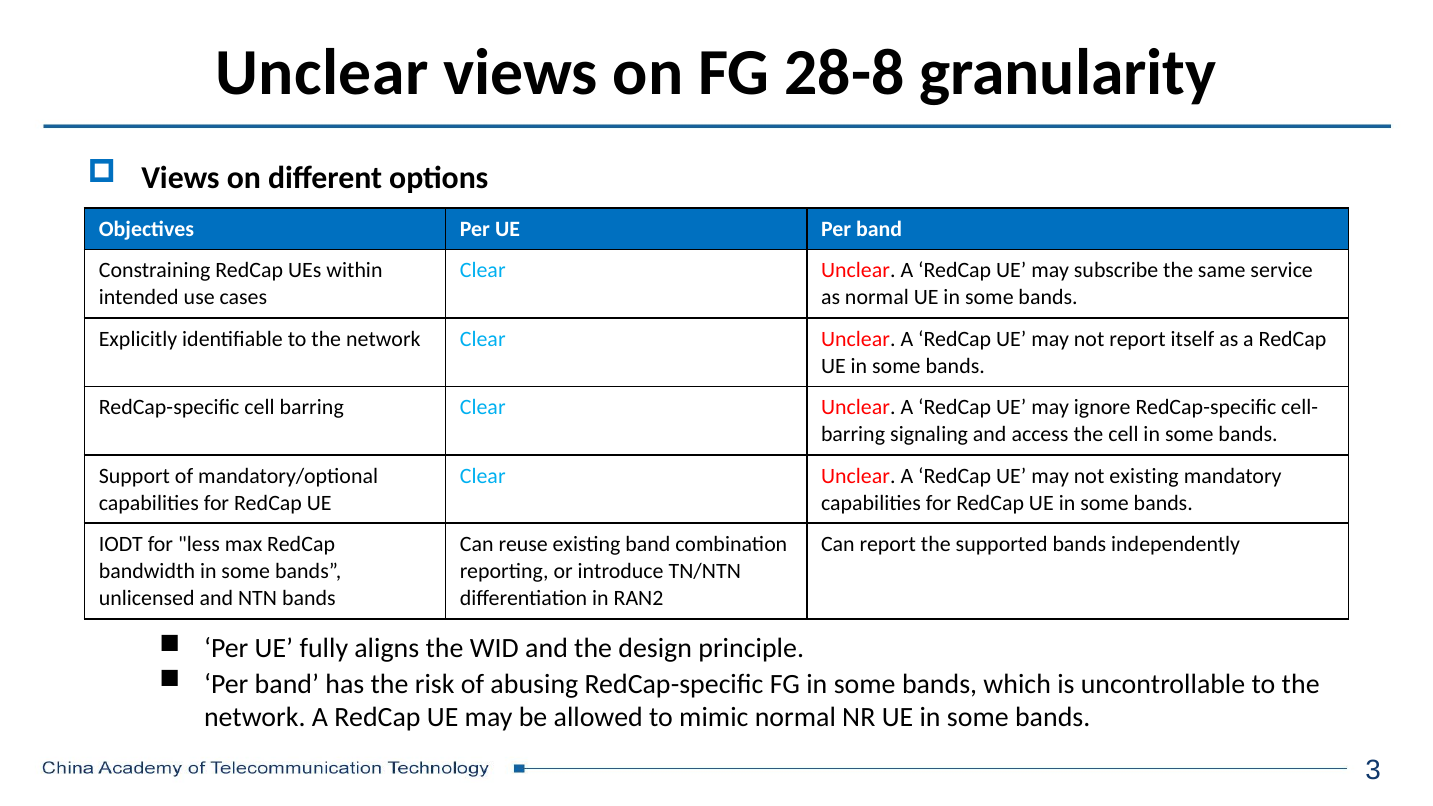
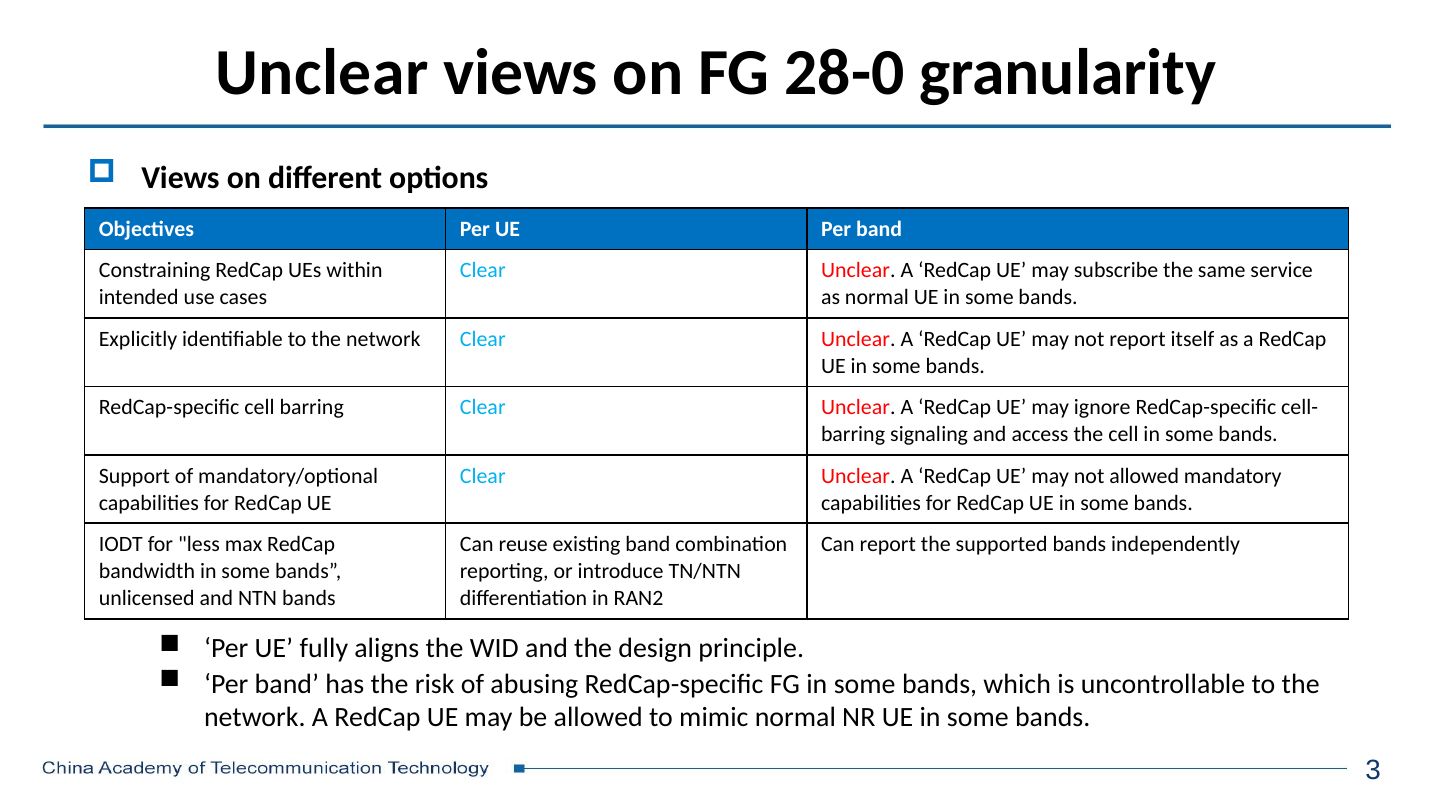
28-8: 28-8 -> 28-0 (844, 73)
not existing: existing -> allowed (1144, 476)
